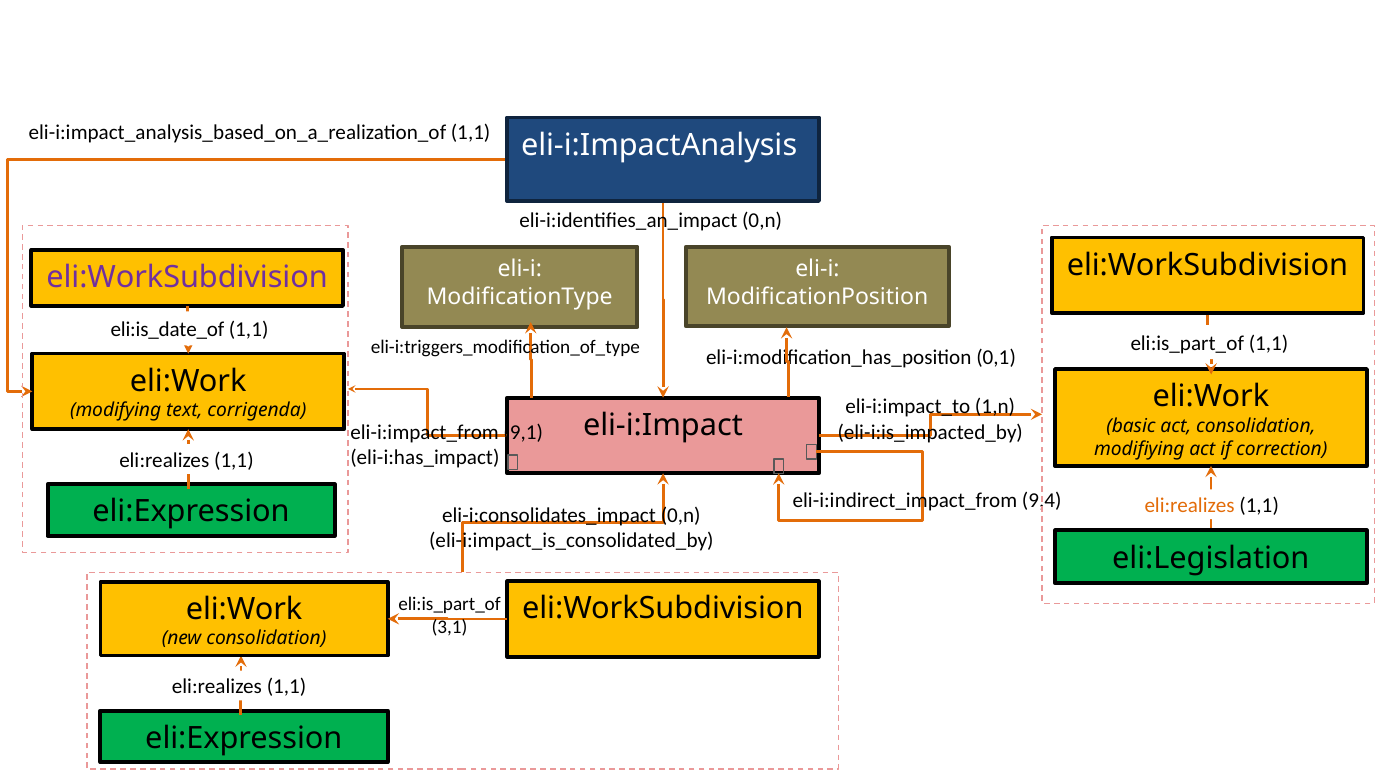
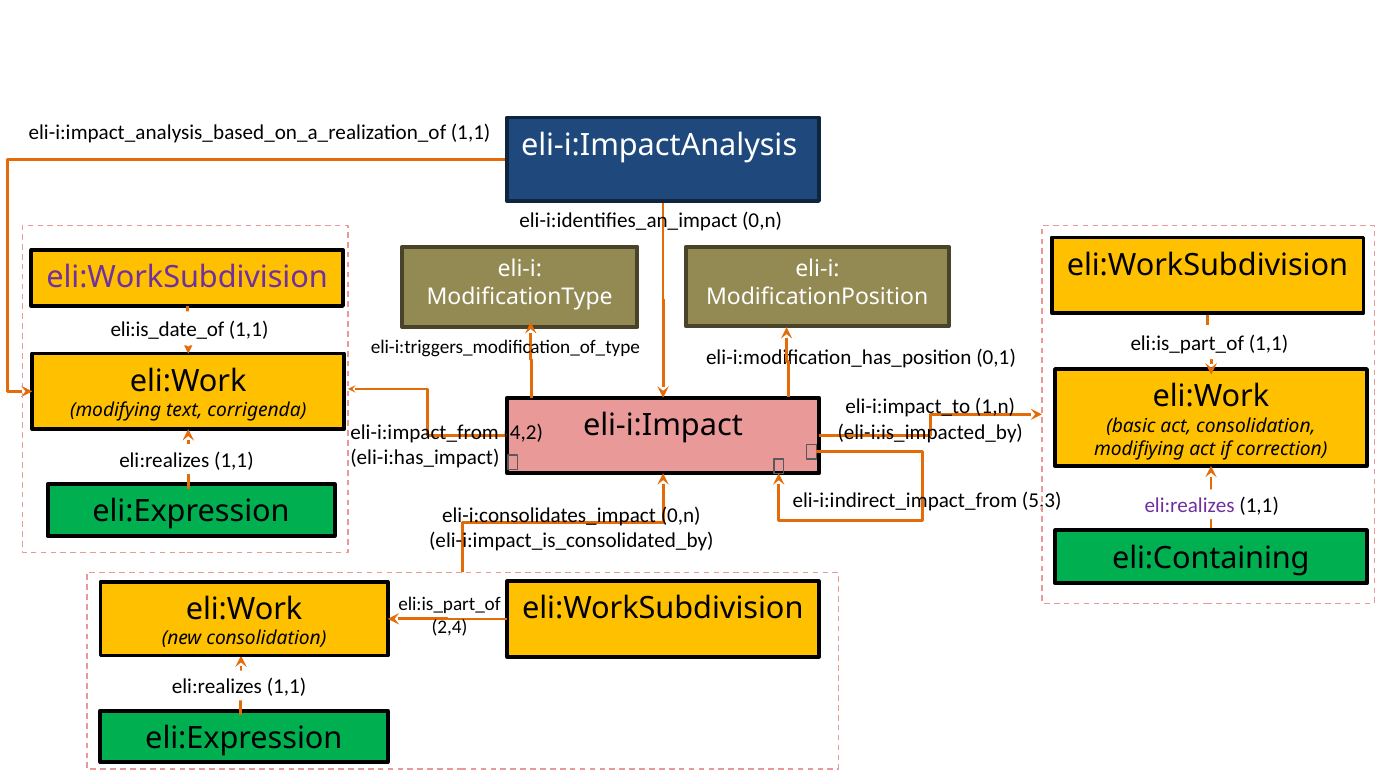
9,1: 9,1 -> 4,2 (523, 433)
9,4: 9,4 -> 5,3 (1042, 501)
eli:realizes colour: orange -> purple (1190, 506)
eli:Legislation: eli:Legislation -> eli:Containing (1211, 558)
3,1: 3,1 -> 2,4 (450, 628)
